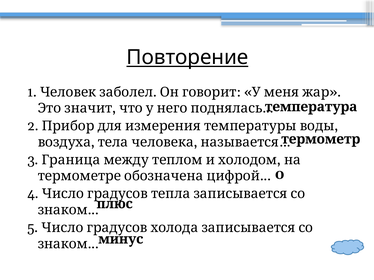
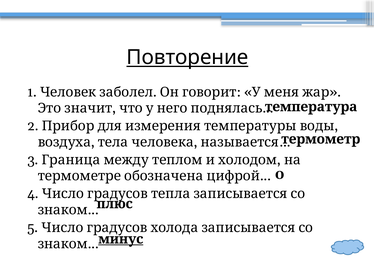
минус underline: none -> present (121, 239)
